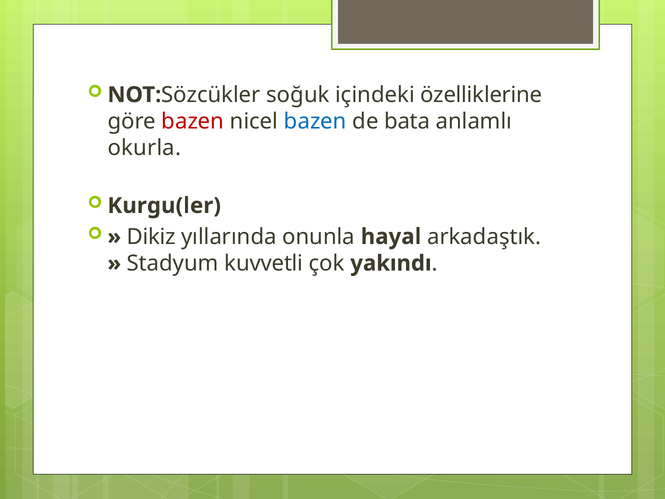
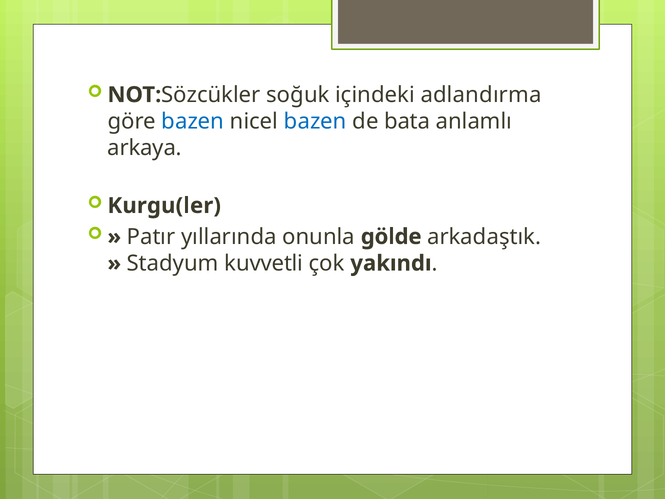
özelliklerine: özelliklerine -> adlandırma (481, 95)
bazen colour: red -> blue (193, 121)
okurla: okurla -> arkaya (145, 148)
Dikiz: Dikiz -> Patır (151, 237)
hayal: hayal -> gölde (391, 237)
